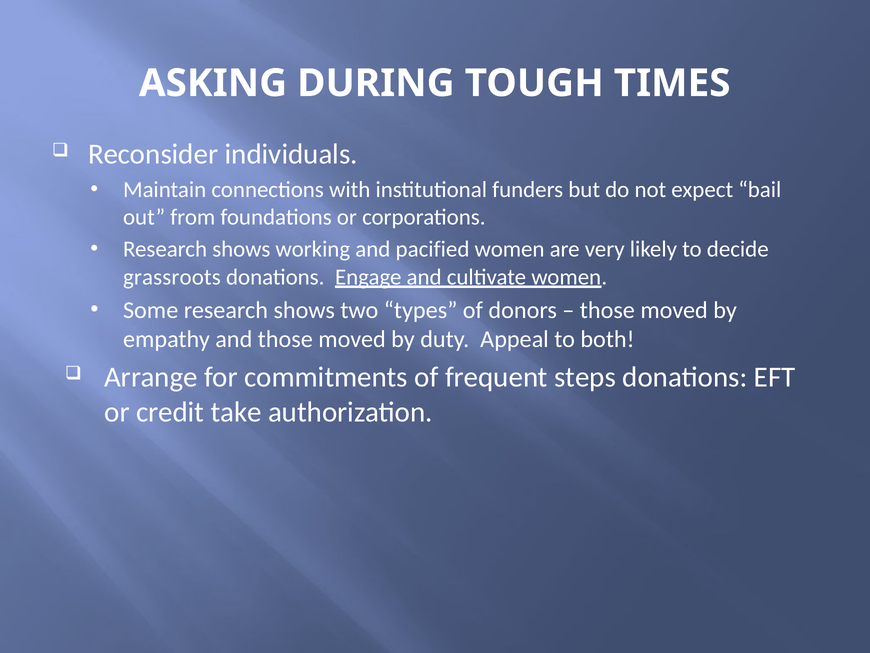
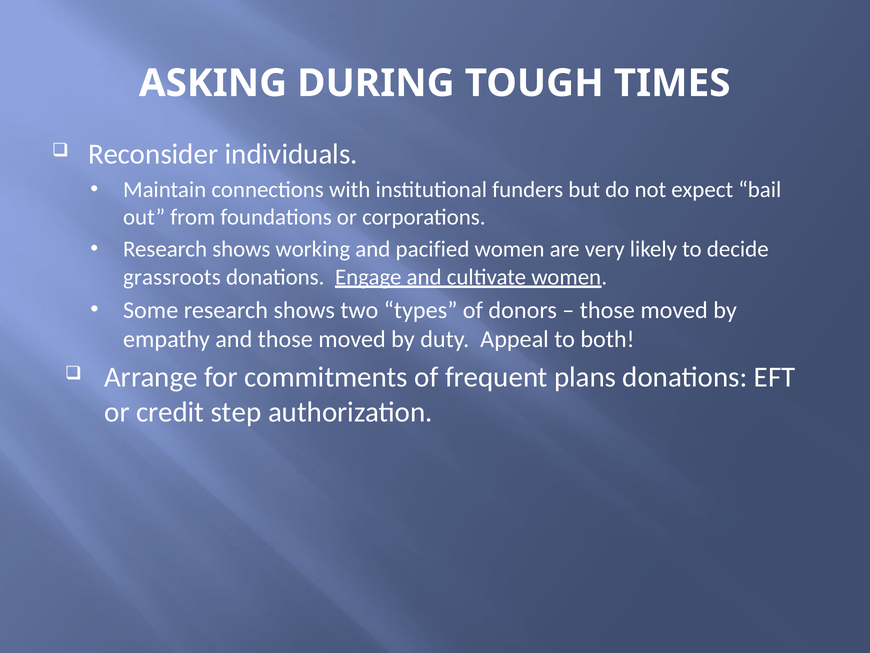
steps: steps -> plans (585, 377)
take: take -> step (236, 412)
